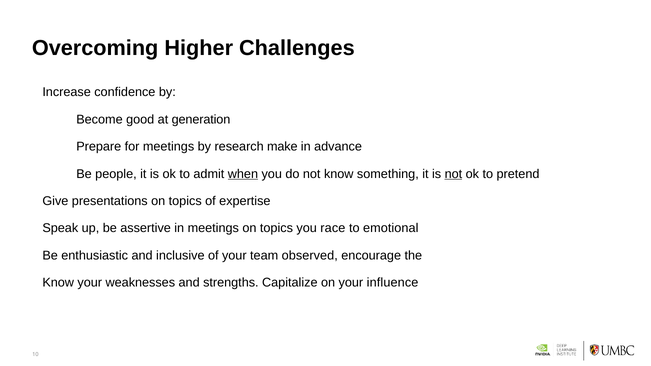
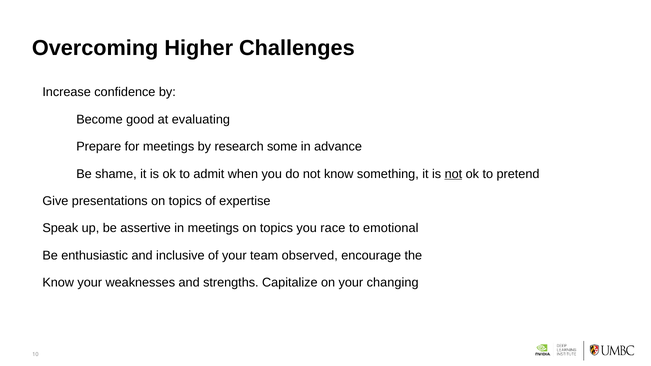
generation: generation -> evaluating (201, 120)
make: make -> some (282, 147)
people: people -> shame (116, 174)
when underline: present -> none (243, 174)
influence: influence -> changing (393, 283)
